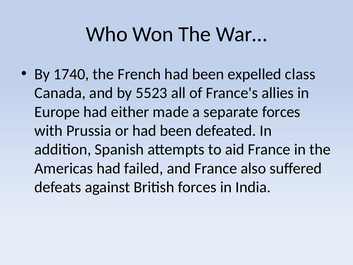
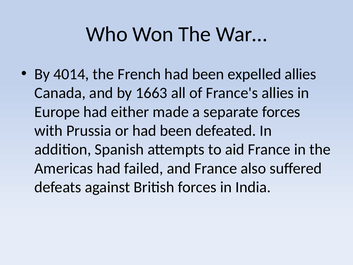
1740: 1740 -> 4014 (71, 74)
expelled class: class -> allies (300, 74)
5523: 5523 -> 1663 (152, 93)
